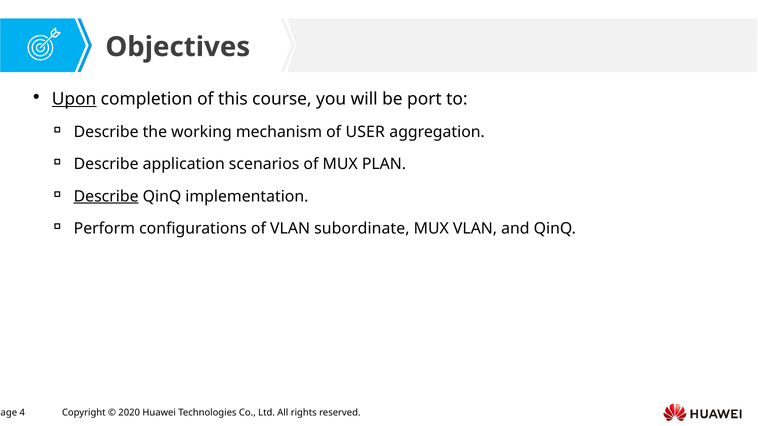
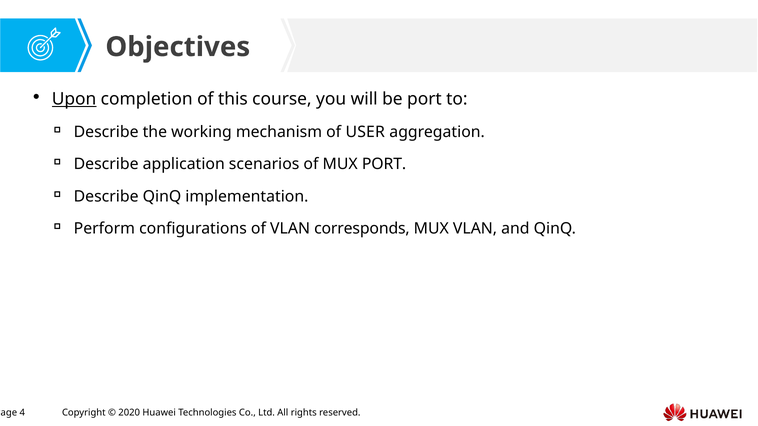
MUX PLAN: PLAN -> PORT (384, 164)
Describe underline: present -> none (106, 197)
subordinate: subordinate -> corresponds (362, 229)
